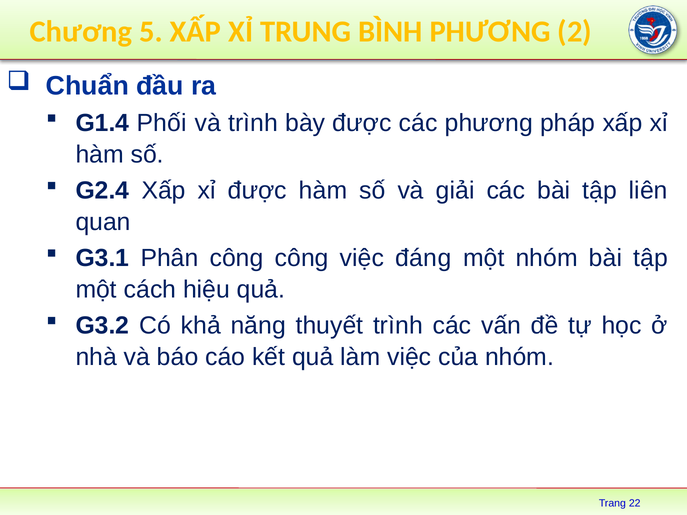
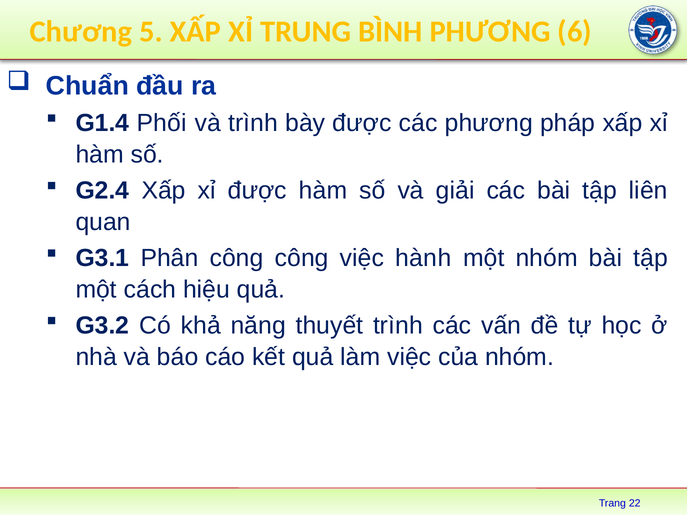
2: 2 -> 6 (575, 32)
đáng: đáng -> hành (423, 258)
